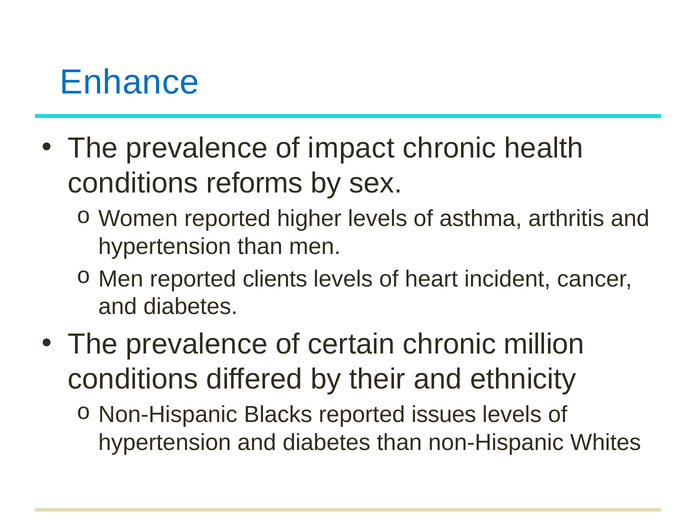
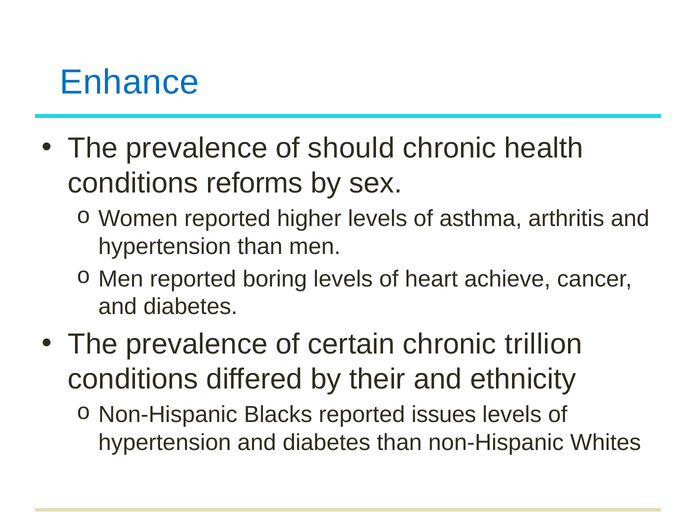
impact: impact -> should (351, 148)
clients: clients -> boring (275, 279)
incident: incident -> achieve (507, 279)
million: million -> trillion (544, 344)
